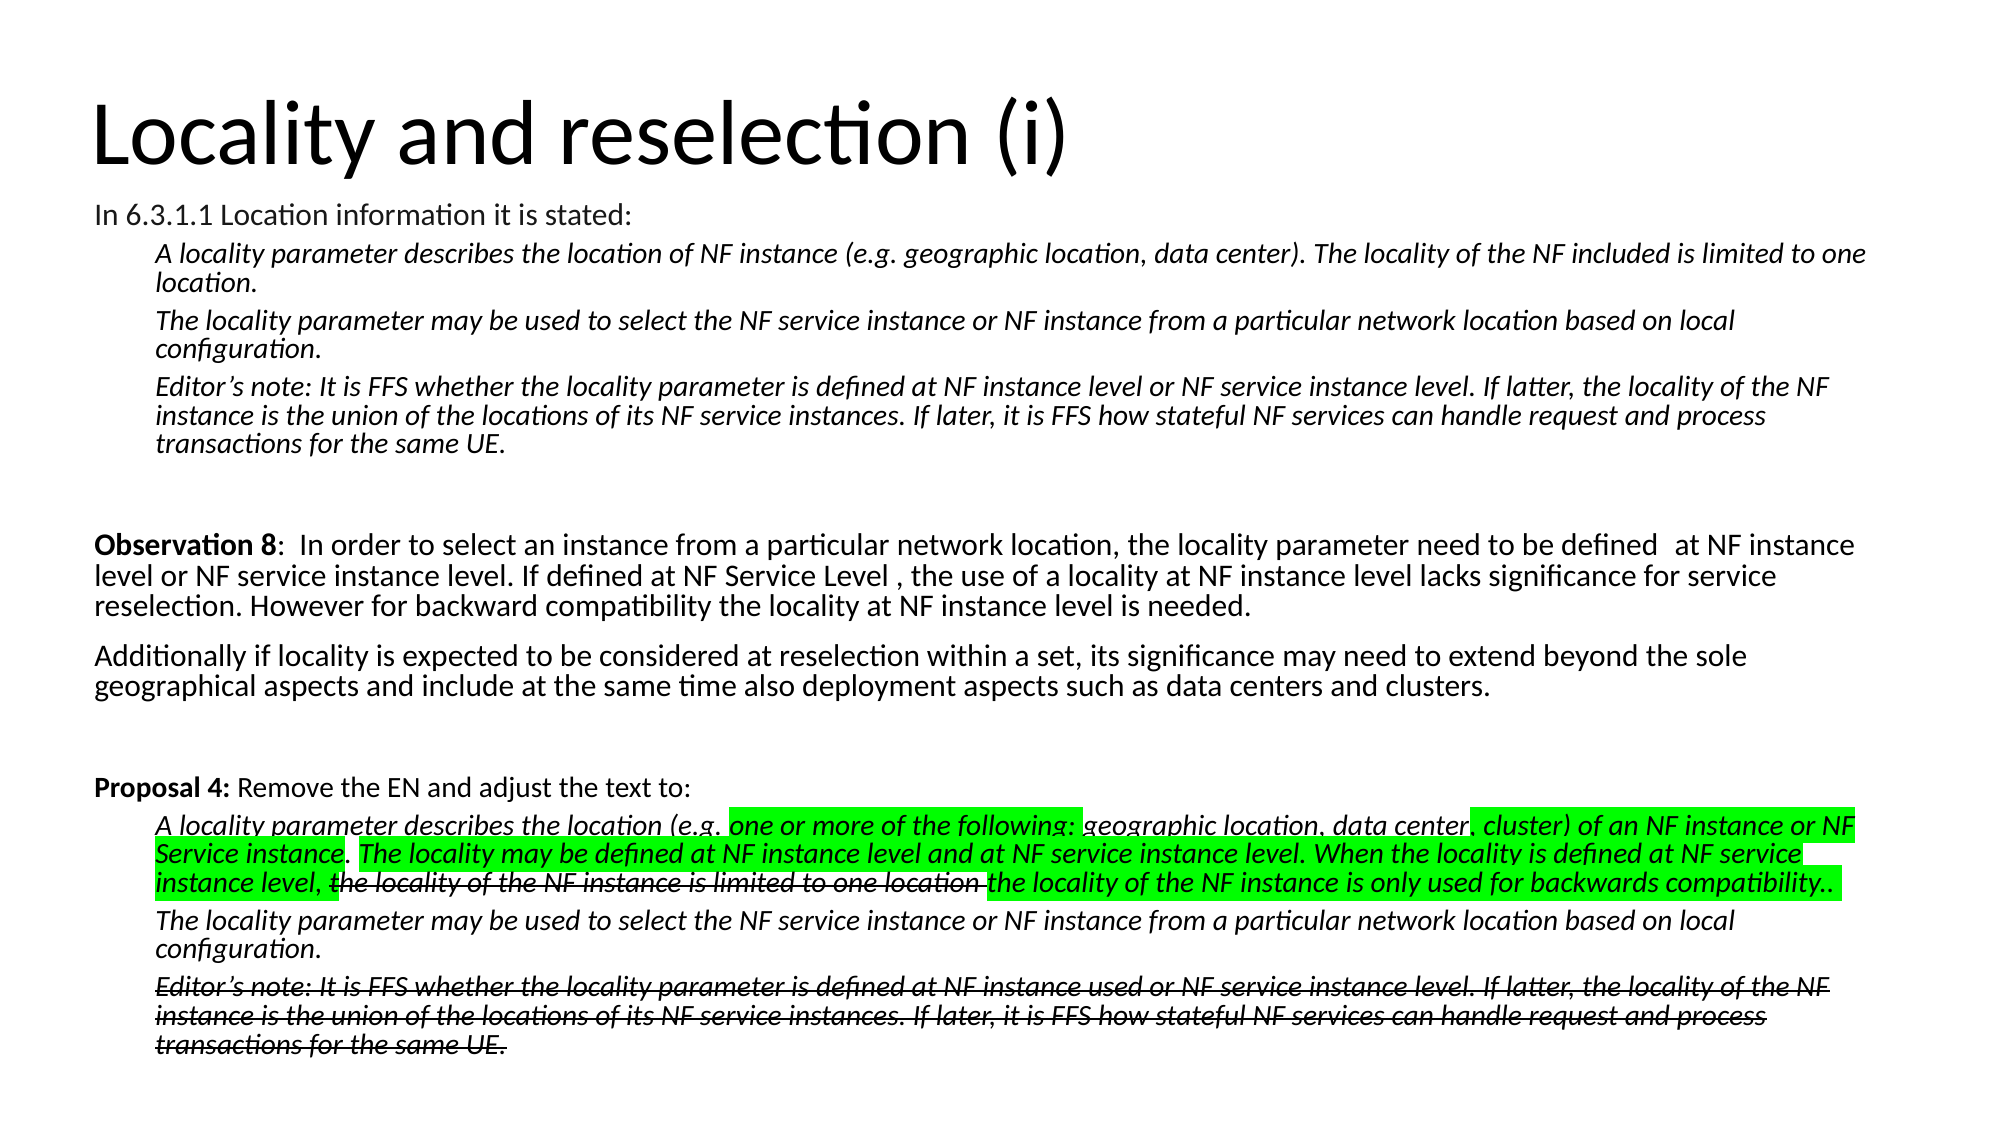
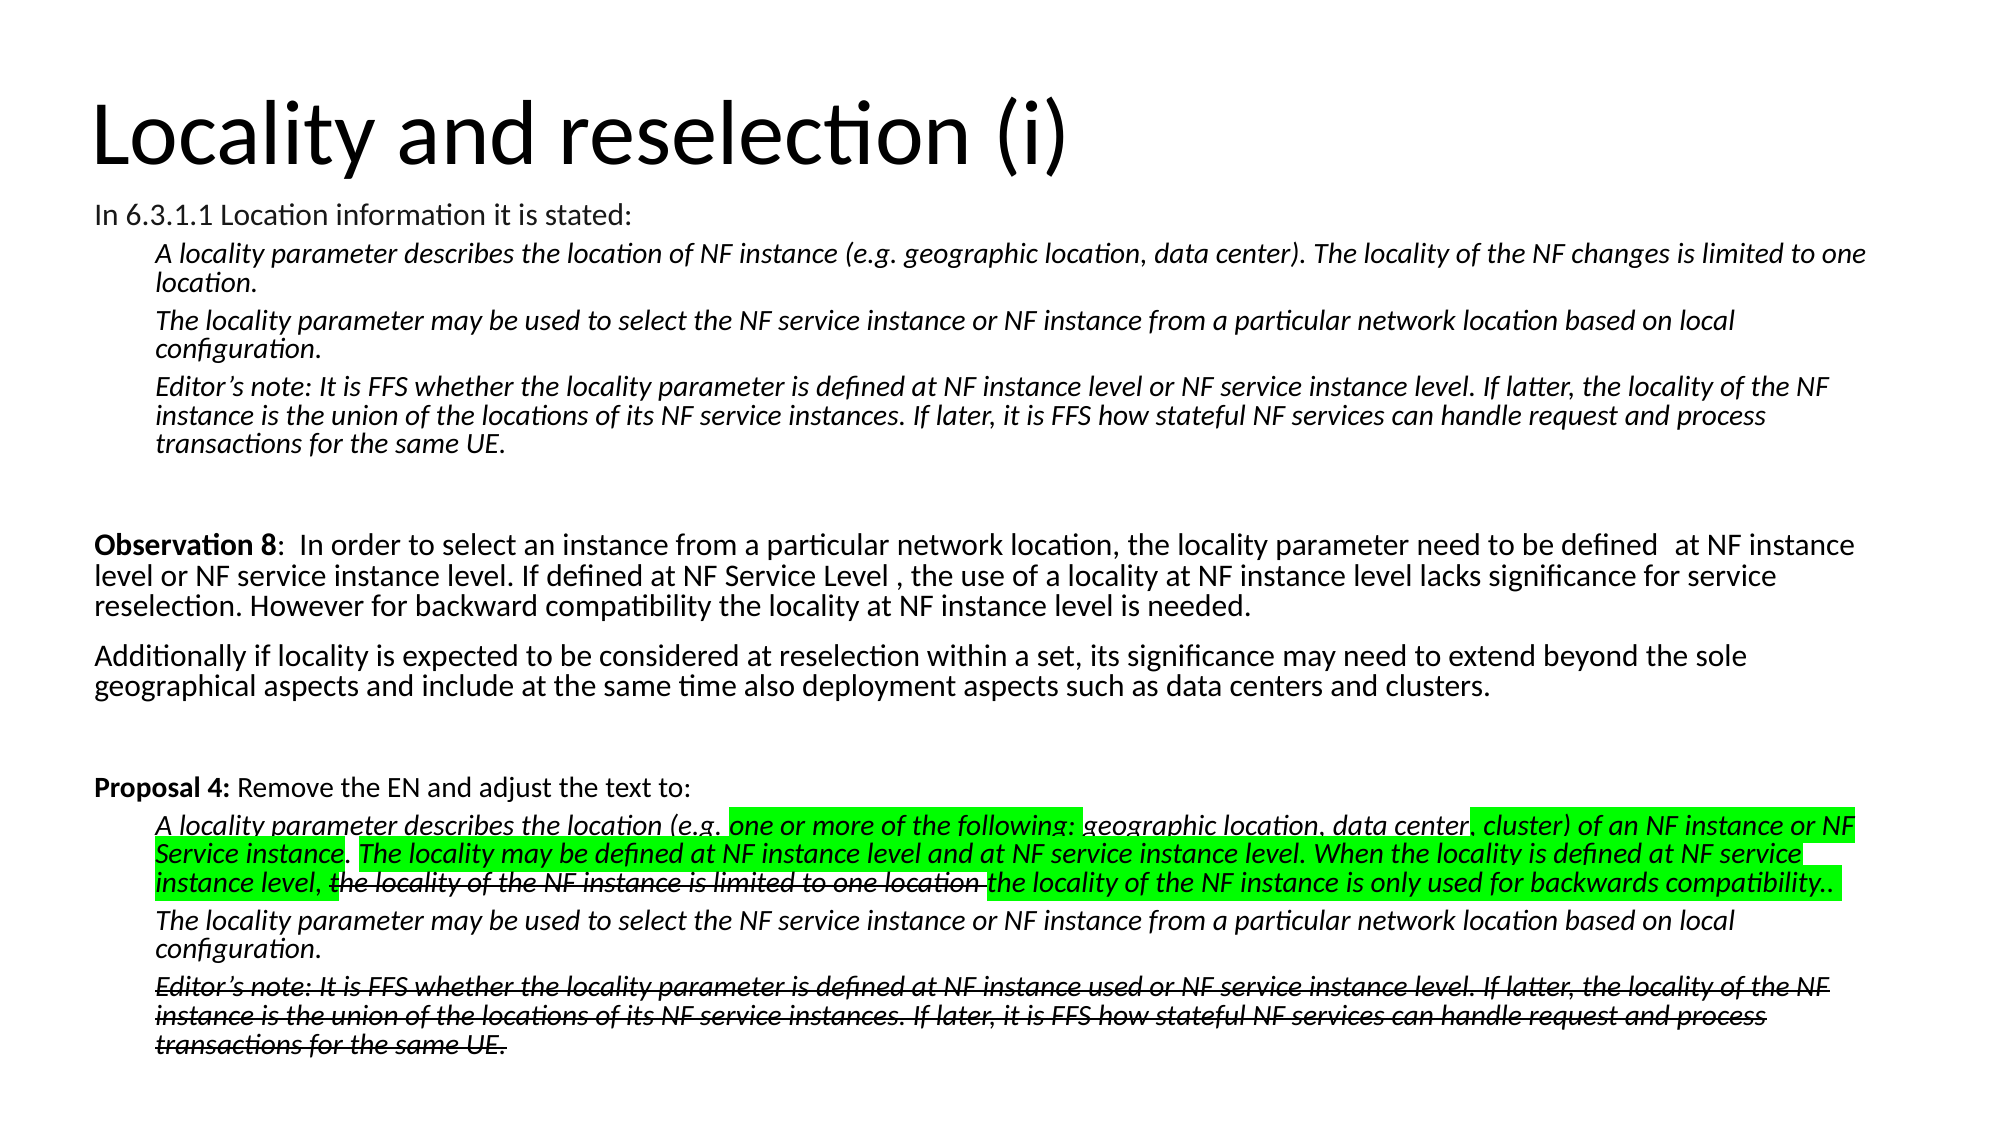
included: included -> changes (1621, 254)
